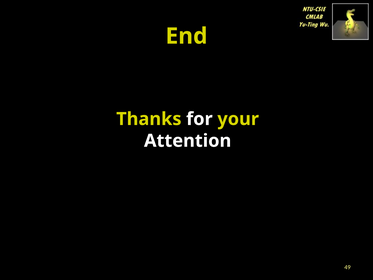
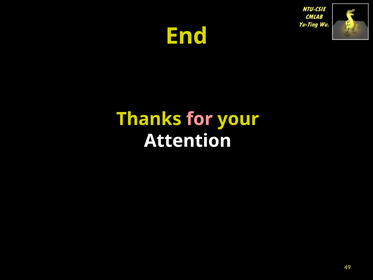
for colour: white -> pink (199, 119)
